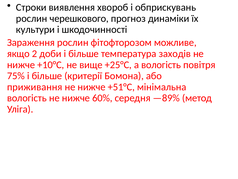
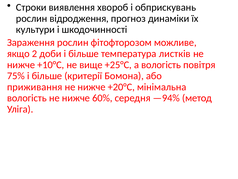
черешкового: черешкового -> відродження (79, 18)
заходів: заходів -> листків (175, 54)
+51°С: +51°С -> +20°С (121, 87)
—89%: —89% -> —94% (166, 98)
